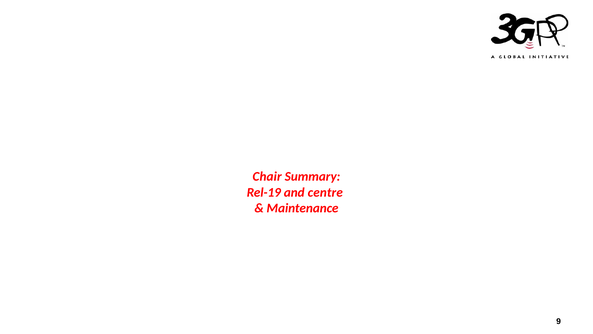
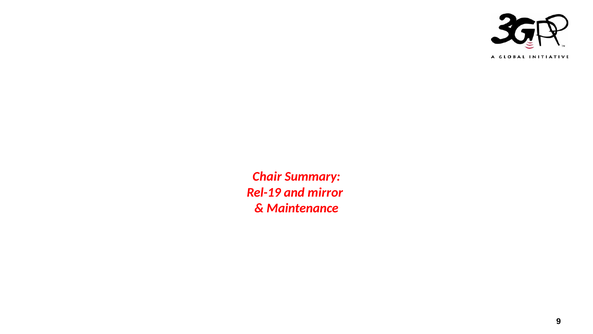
centre: centre -> mirror (325, 192)
